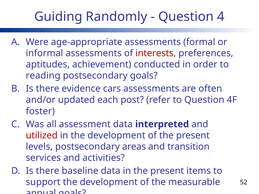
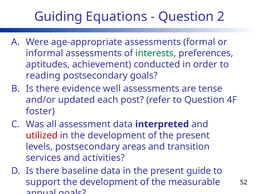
Randomly: Randomly -> Equations (117, 17)
4: 4 -> 2 (221, 17)
interests colour: red -> green (156, 53)
cars: cars -> well (112, 89)
often: often -> tense (210, 89)
items: items -> guide (199, 171)
